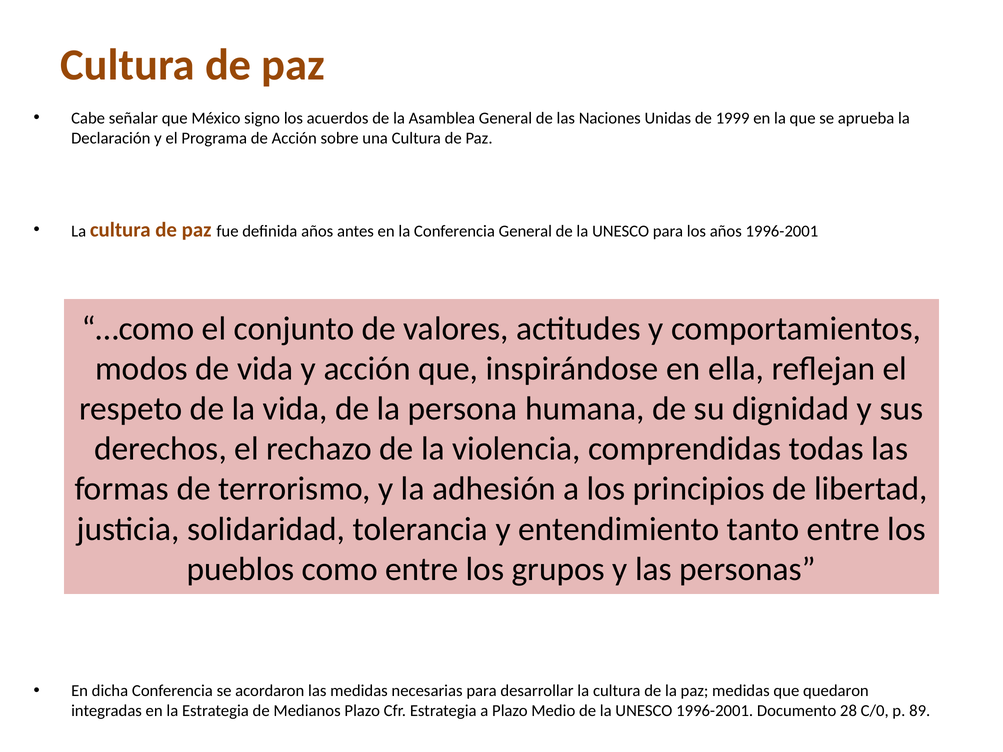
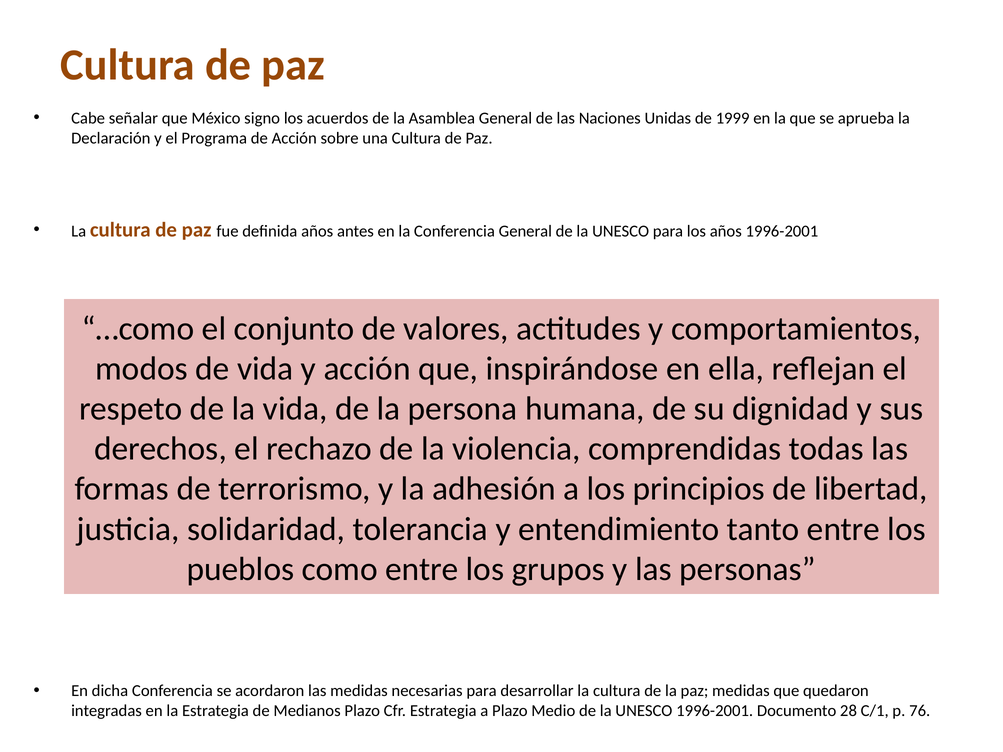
C/0: C/0 -> C/1 (875, 711)
89: 89 -> 76 (920, 711)
